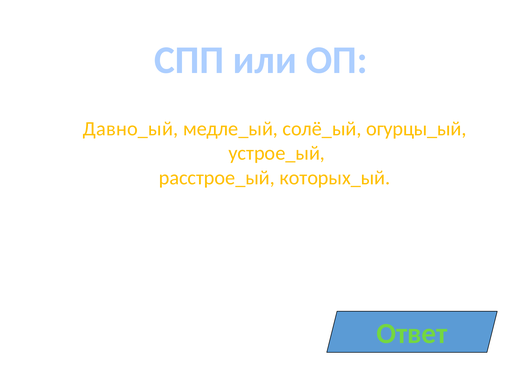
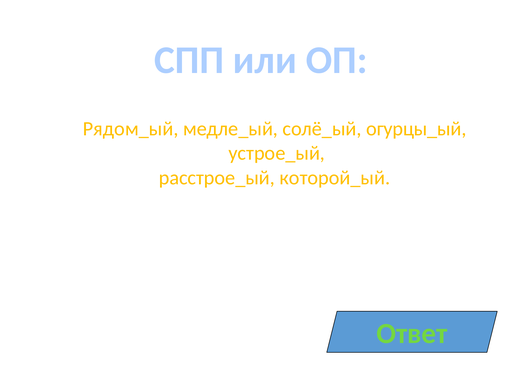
Давно_ый: Давно_ый -> Рядом_ый (131, 129)
которых_ый: которых_ый -> которой_ый (335, 177)
